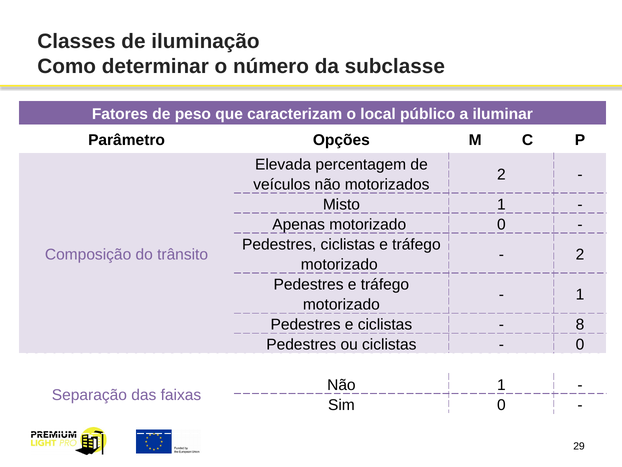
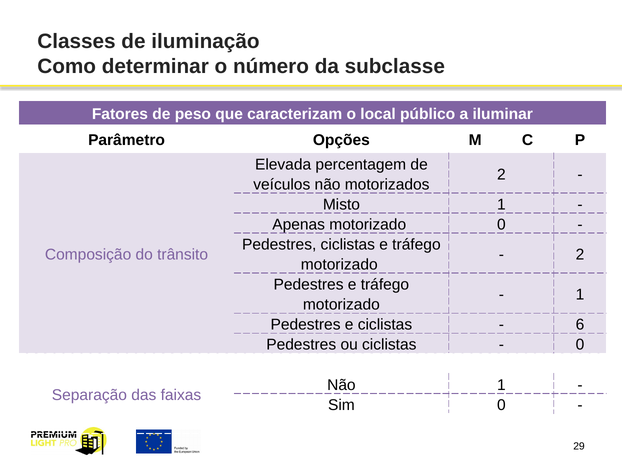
8: 8 -> 6 (580, 324)
